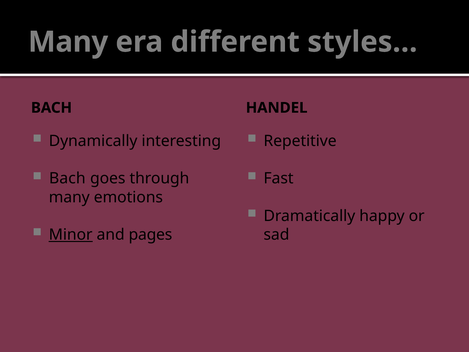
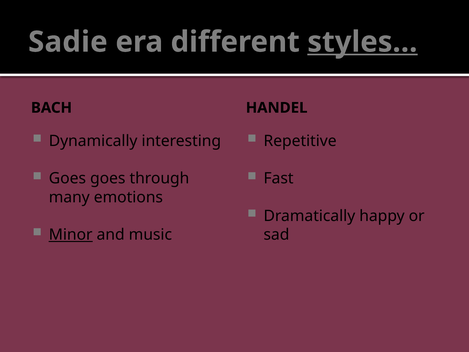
Many: Many -> Sadie (68, 42)
styles… underline: none -> present (362, 42)
Bach: Bach -> Goes (67, 178)
pages: pages -> music (150, 235)
